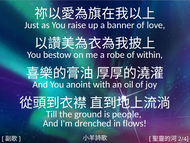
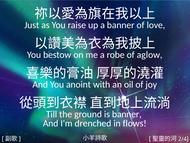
within: within -> aglow (150, 55)
is people: people -> banner (127, 114)
